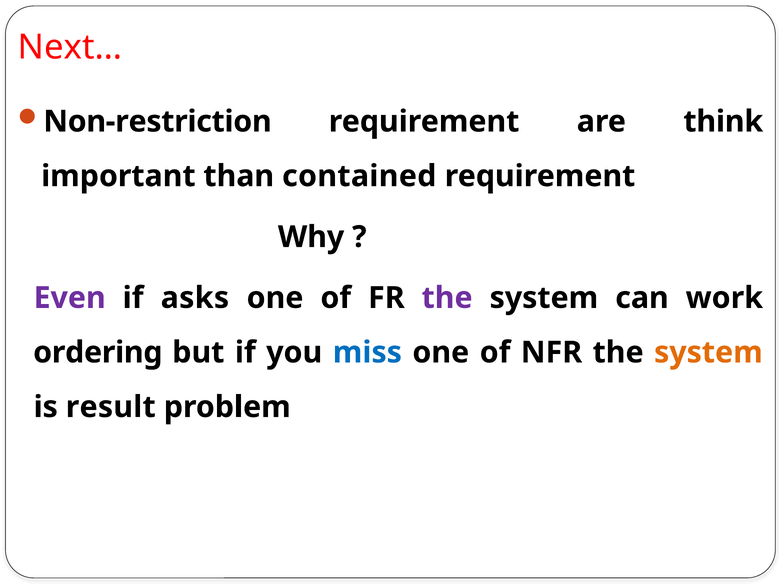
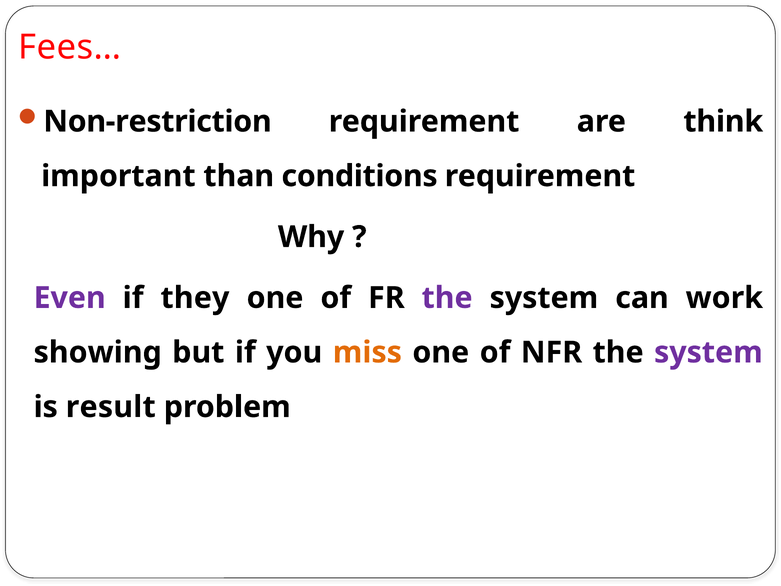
Next…: Next… -> Fees… (70, 47)
contained: contained -> conditions (360, 176)
asks: asks -> they (195, 298)
ordering: ordering -> showing (98, 352)
miss colour: blue -> orange (367, 352)
system colour: orange -> purple (708, 352)
